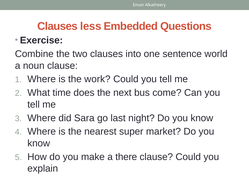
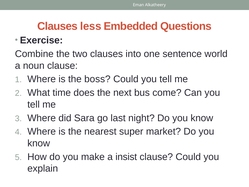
work: work -> boss (97, 79)
there: there -> insist (126, 157)
